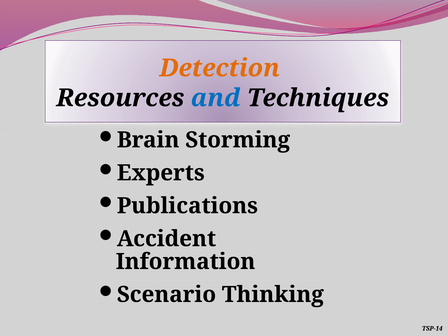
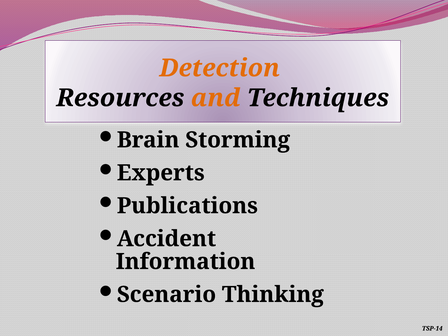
and colour: blue -> orange (216, 98)
